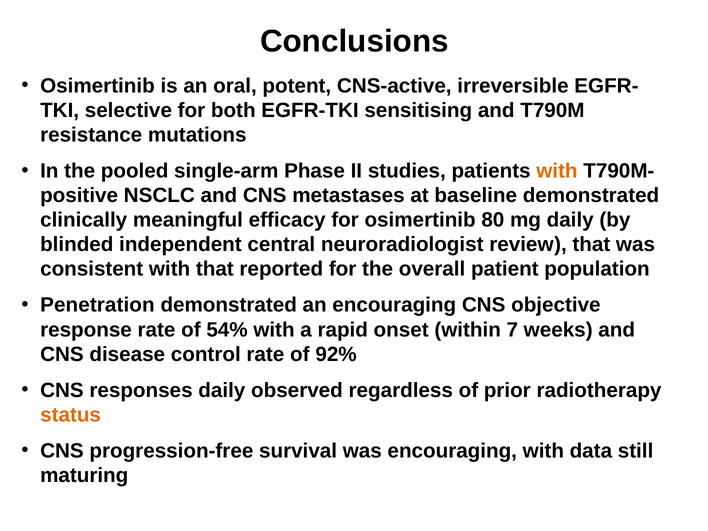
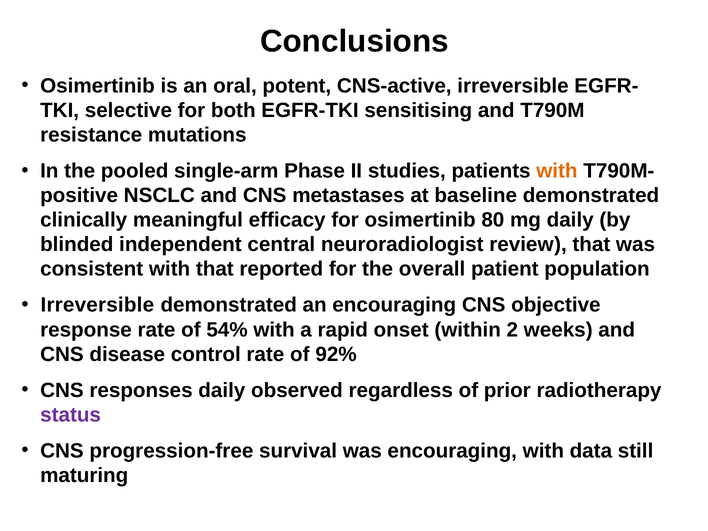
Penetration: Penetration -> Irreversible (97, 305)
7: 7 -> 2 (512, 330)
status colour: orange -> purple (71, 415)
